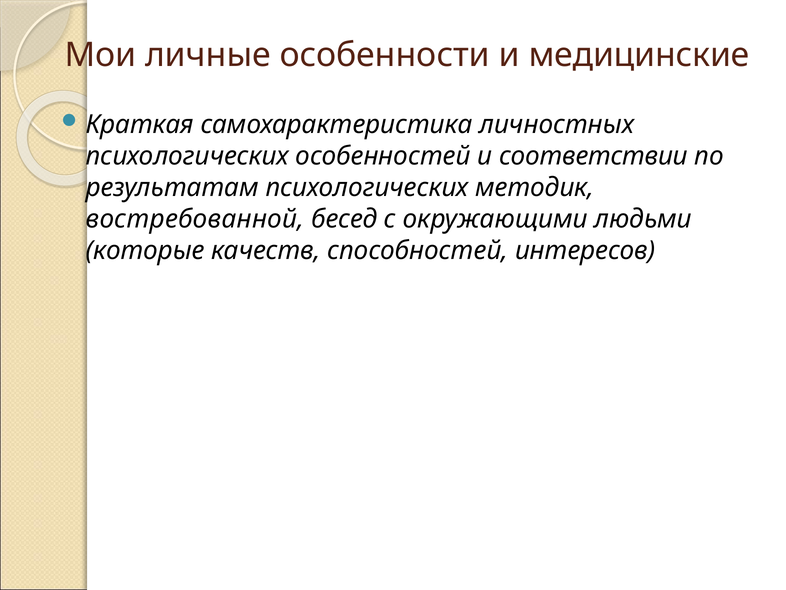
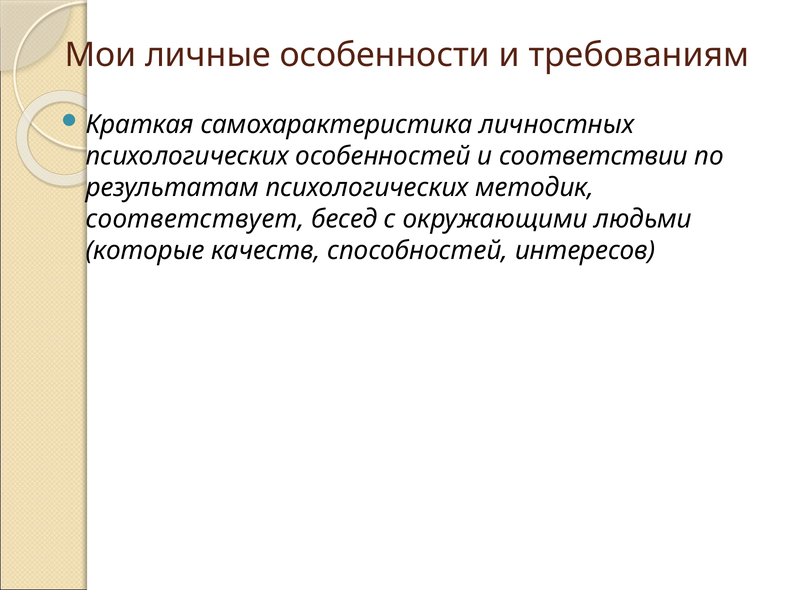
медицинские: медицинские -> требованиям (639, 55)
востребованной: востребованной -> соответствует (195, 219)
